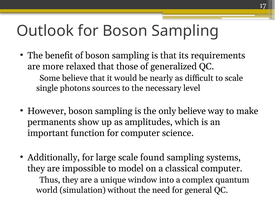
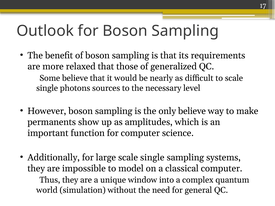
large scale found: found -> single (152, 158)
